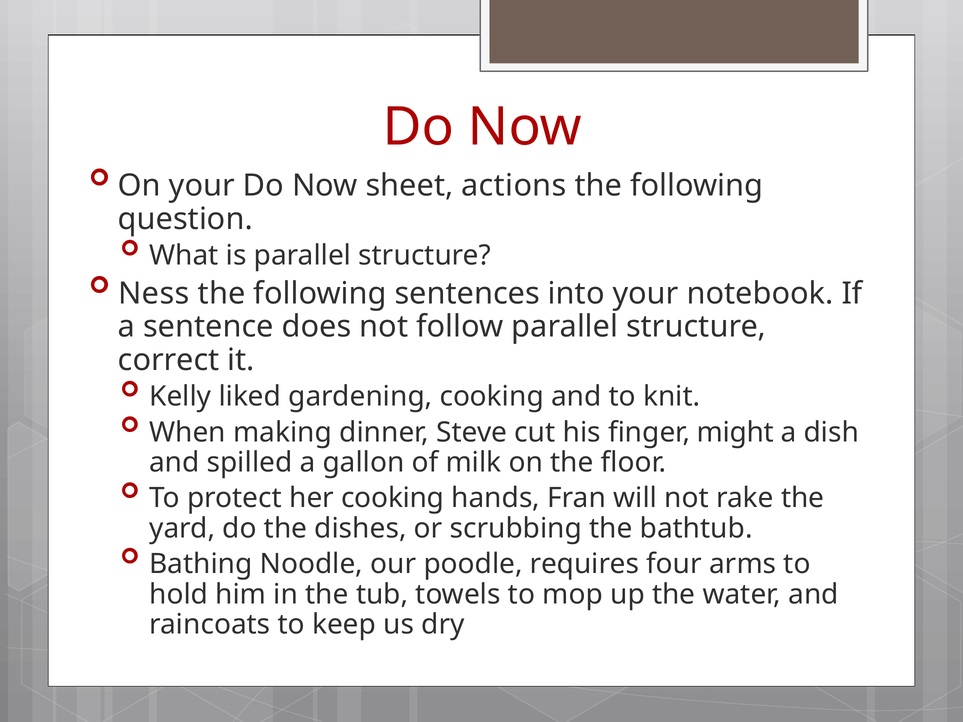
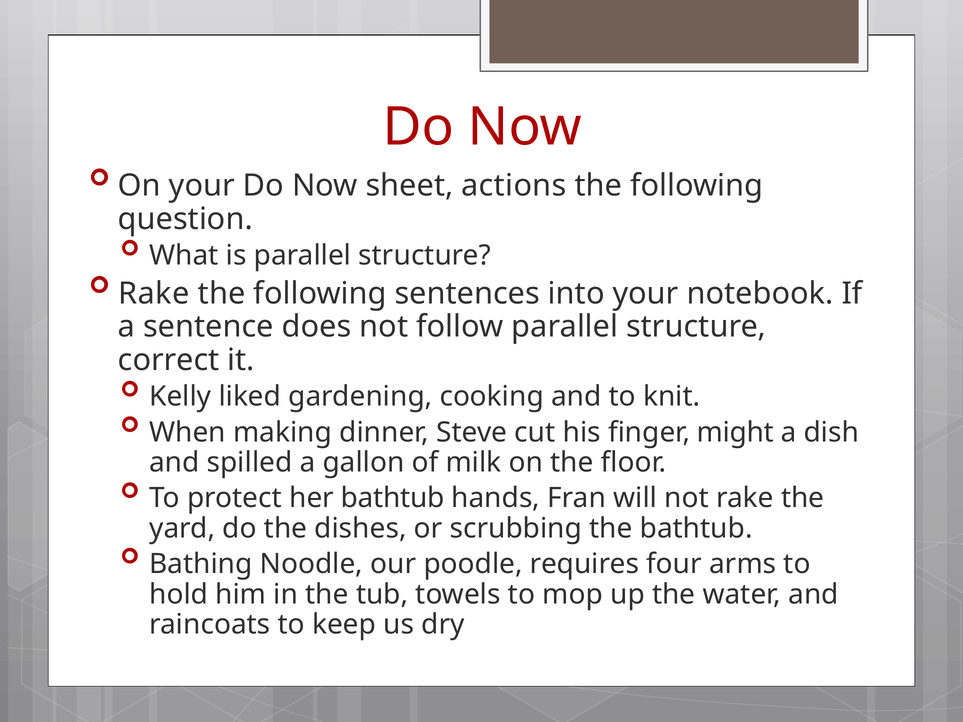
Ness: Ness -> Rake (154, 294)
her cooking: cooking -> bathtub (393, 498)
